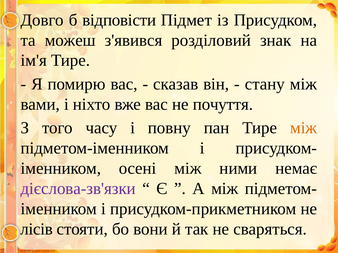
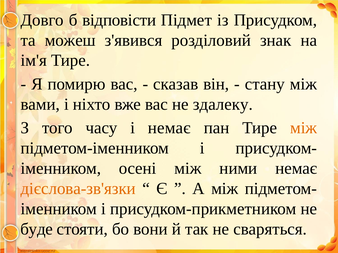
почуття: почуття -> здалеку (223, 104)
і повну: повну -> немає (169, 128)
дієслова-зв'язки colour: purple -> orange (78, 189)
лісів: лісів -> буде (37, 230)
